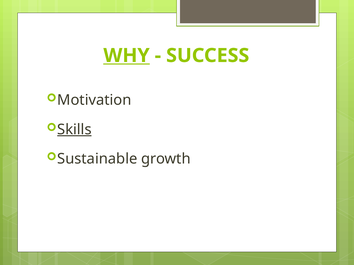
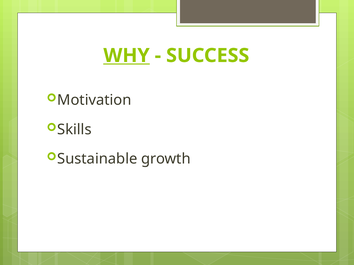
Skills underline: present -> none (74, 130)
